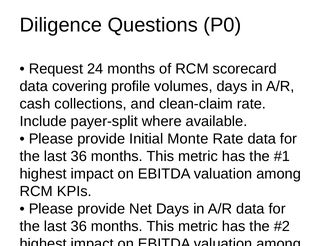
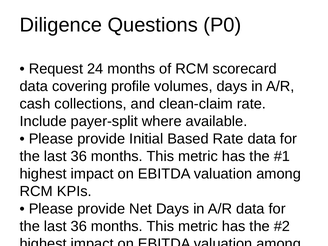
Monte: Monte -> Based (188, 139)
